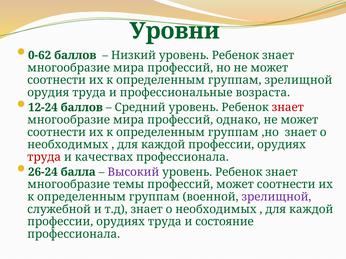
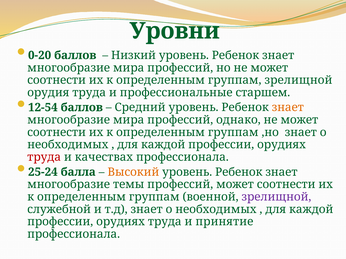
0-62: 0-62 -> 0-20 (40, 55)
возраста: возраста -> старшем (263, 93)
12-24: 12-24 -> 12-54 (43, 108)
знает colour: red -> orange (288, 108)
26-24: 26-24 -> 25-24 (43, 172)
Высокий colour: purple -> orange (133, 172)
состояние: состояние -> принятие (224, 222)
